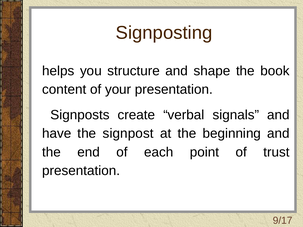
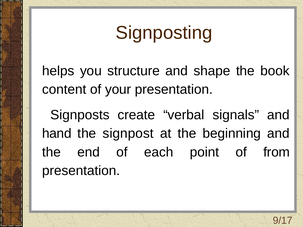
have: have -> hand (57, 134)
trust: trust -> from (277, 152)
